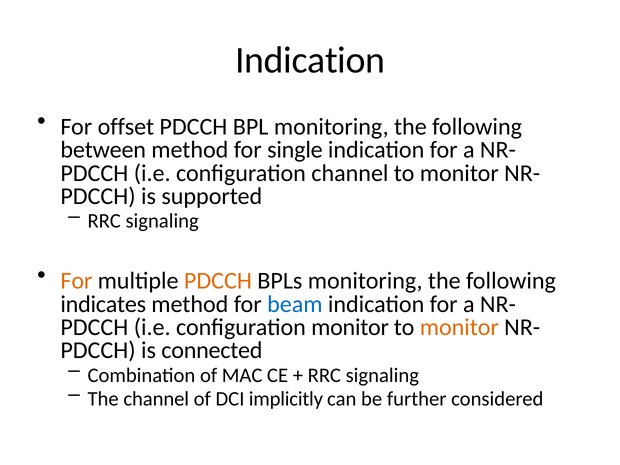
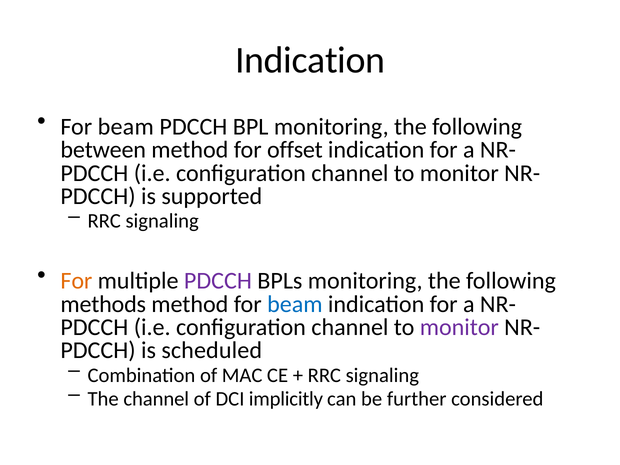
offset: offset -> beam (126, 127)
single: single -> offset (295, 150)
PDCCH colour: orange -> purple (218, 281)
indicates: indicates -> methods (103, 304)
monitor: monitor -> channel (350, 327)
monitor colour: orange -> purple (459, 327)
connected: connected -> scheduled (212, 350)
